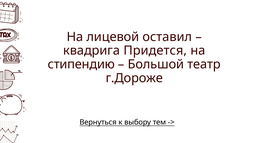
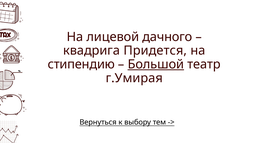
оставил: оставил -> дачного (167, 37)
Большой underline: none -> present (156, 64)
г.Дороже: г.Дороже -> г.Умирая (134, 78)
